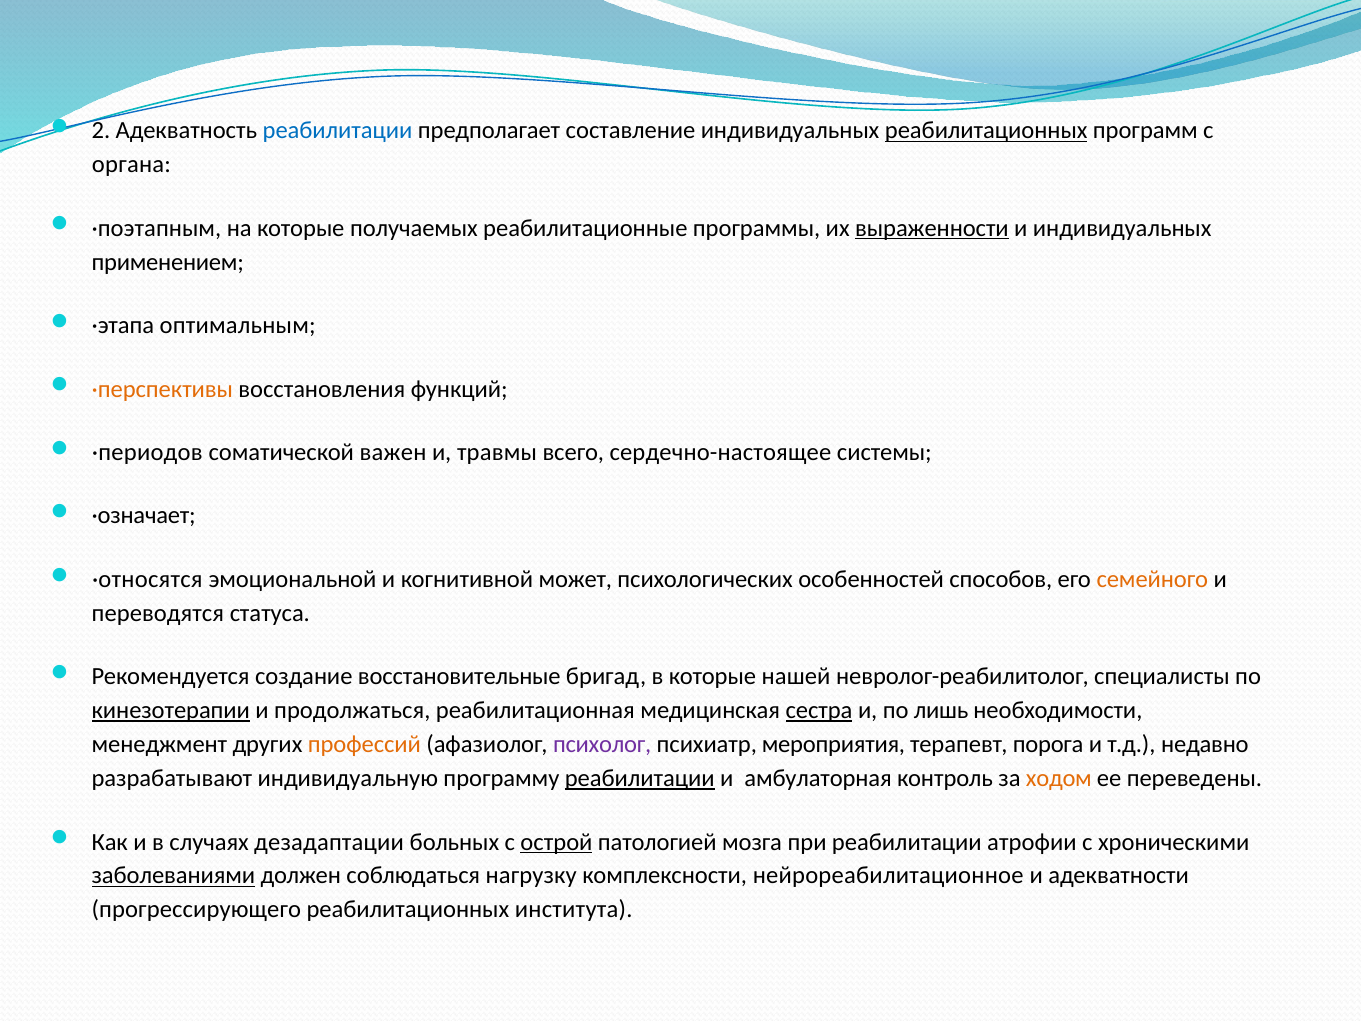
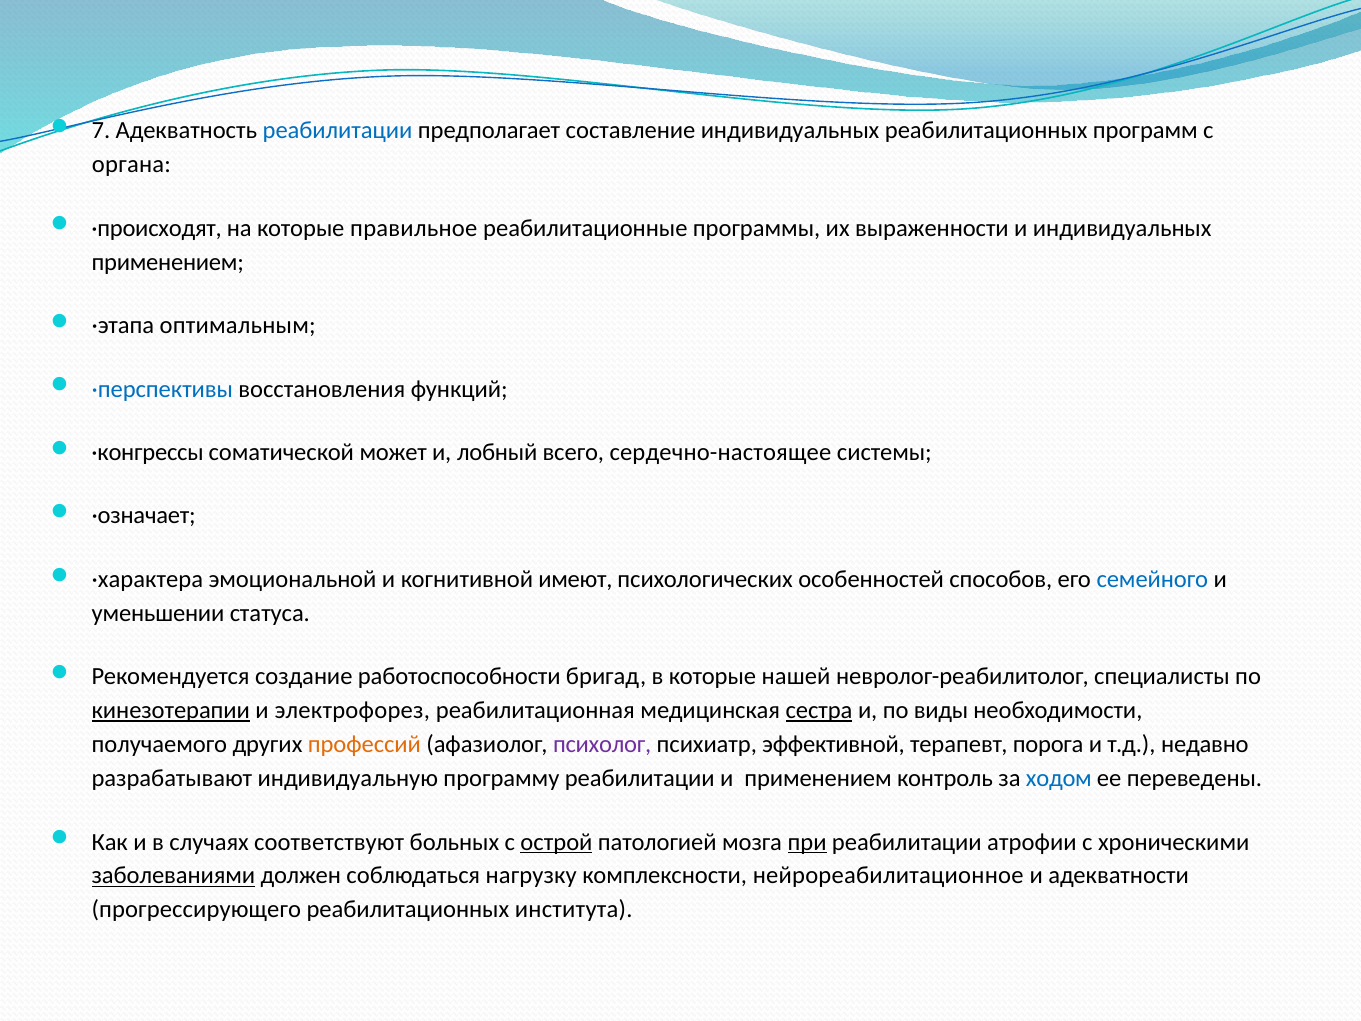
2: 2 -> 7 (101, 131)
реабилитационных underline: present -> none (986, 131)
·поэтапным: ·поэтапным -> ·происходят (157, 228)
получаемых: получаемых -> правильное (414, 228)
выраженности underline: present -> none (932, 228)
·перспективы colour: orange -> blue (162, 389)
·периодов: ·периодов -> ·конгрессы (148, 452)
важен: важен -> может (393, 452)
травмы: травмы -> лобный (497, 452)
·относятся: ·относятся -> ·характера (147, 579)
может: может -> имеют (575, 579)
семейного colour: orange -> blue (1152, 579)
переводятся: переводятся -> уменьшении (158, 613)
восстановительные: восстановительные -> работоспособности (459, 677)
продолжаться: продолжаться -> электрофорез (352, 710)
лишь: лишь -> виды (941, 710)
менеджмент: менеджмент -> получаемого (159, 744)
мероприятия: мероприятия -> эффективной (833, 744)
реабилитации underline: present -> none (640, 778)
и амбулаторная: амбулаторная -> применением (818, 778)
ходом colour: orange -> blue (1059, 778)
дезадаптации: дезадаптации -> соответствуют (329, 842)
при underline: none -> present (807, 842)
